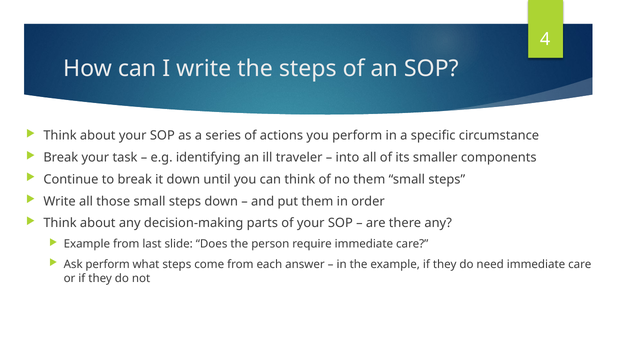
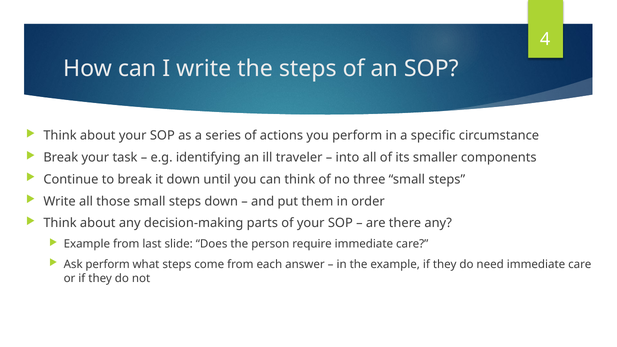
no them: them -> three (369, 179)
